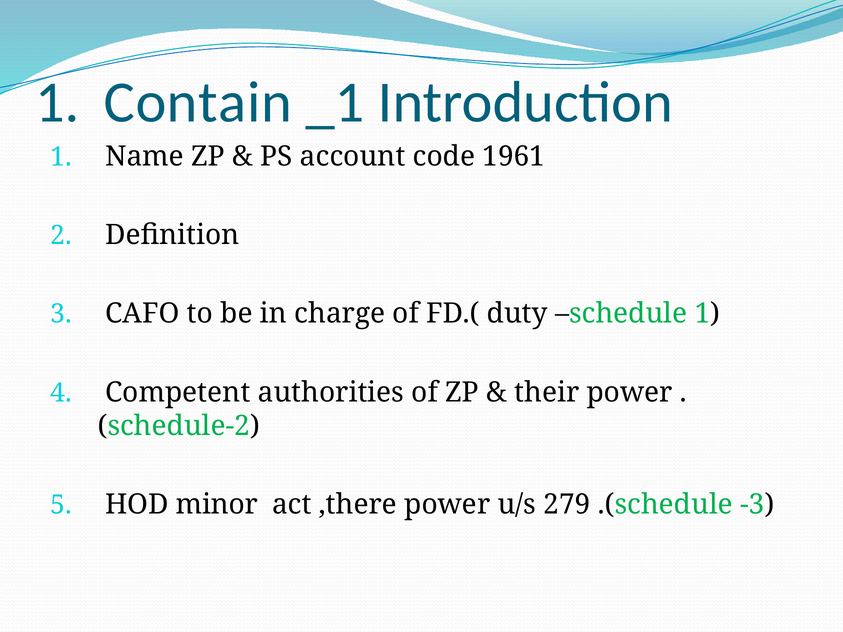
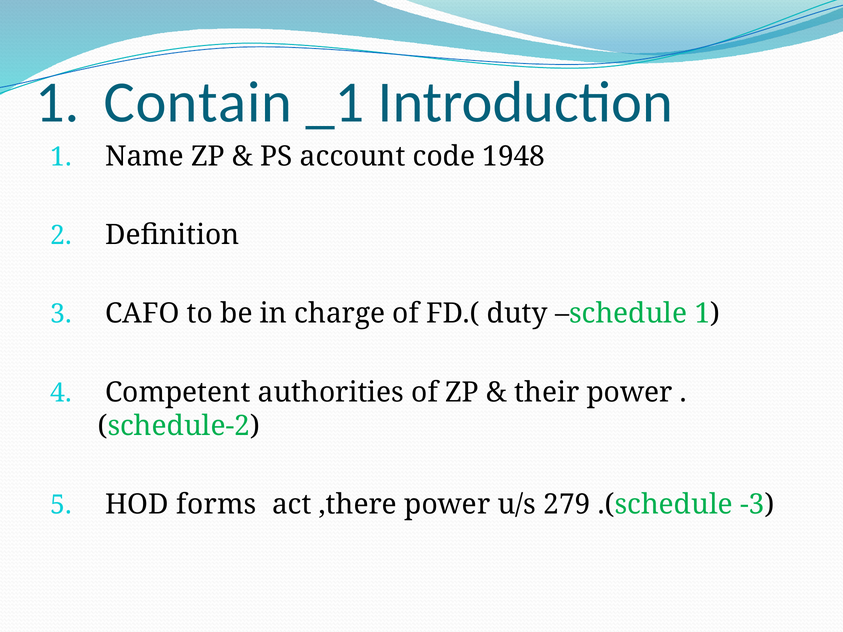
1961: 1961 -> 1948 (514, 156)
minor: minor -> forms (217, 505)
